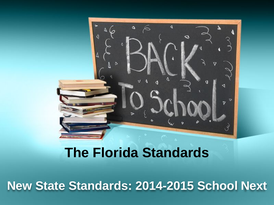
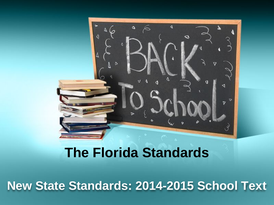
Next: Next -> Text (254, 186)
